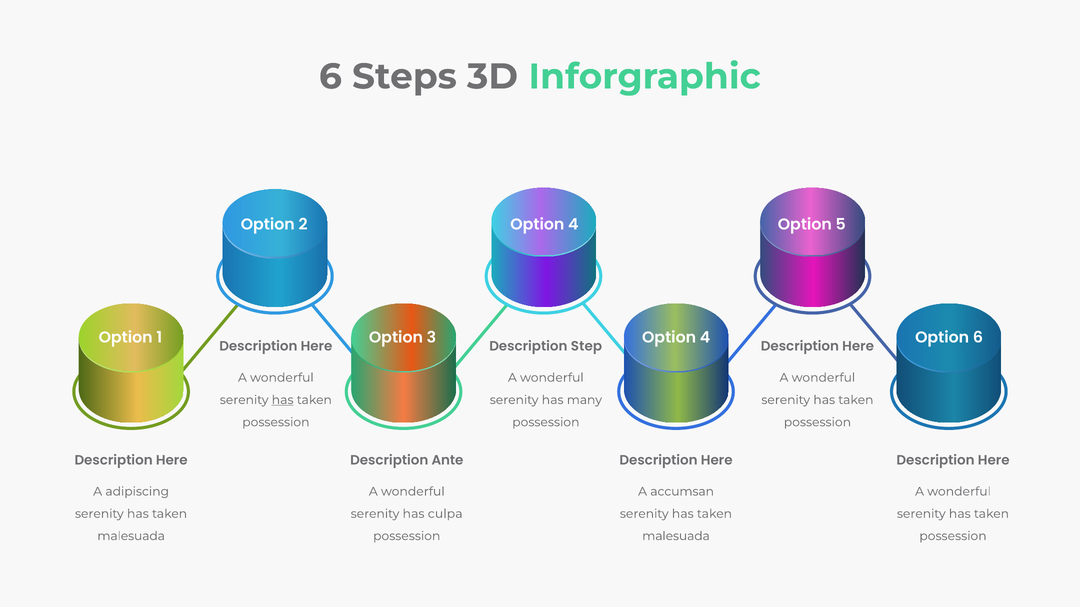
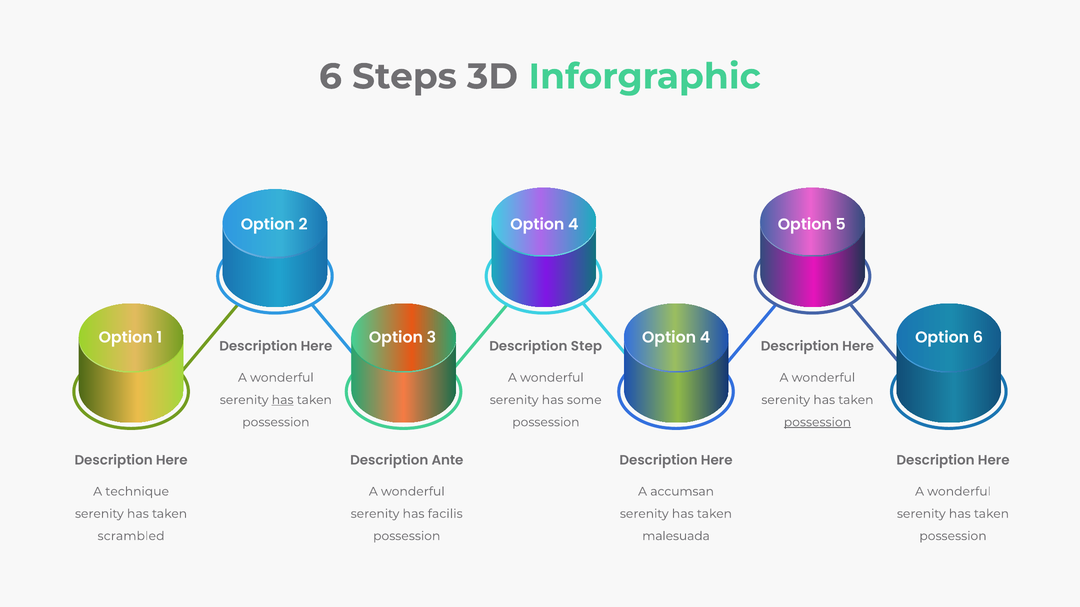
many: many -> some (584, 400)
possession underline: none -> present (817, 423)
adipiscing: adipiscing -> technique (137, 492)
culpa: culpa -> facilis (445, 514)
malesuada: malesuada -> scrambled (131, 536)
